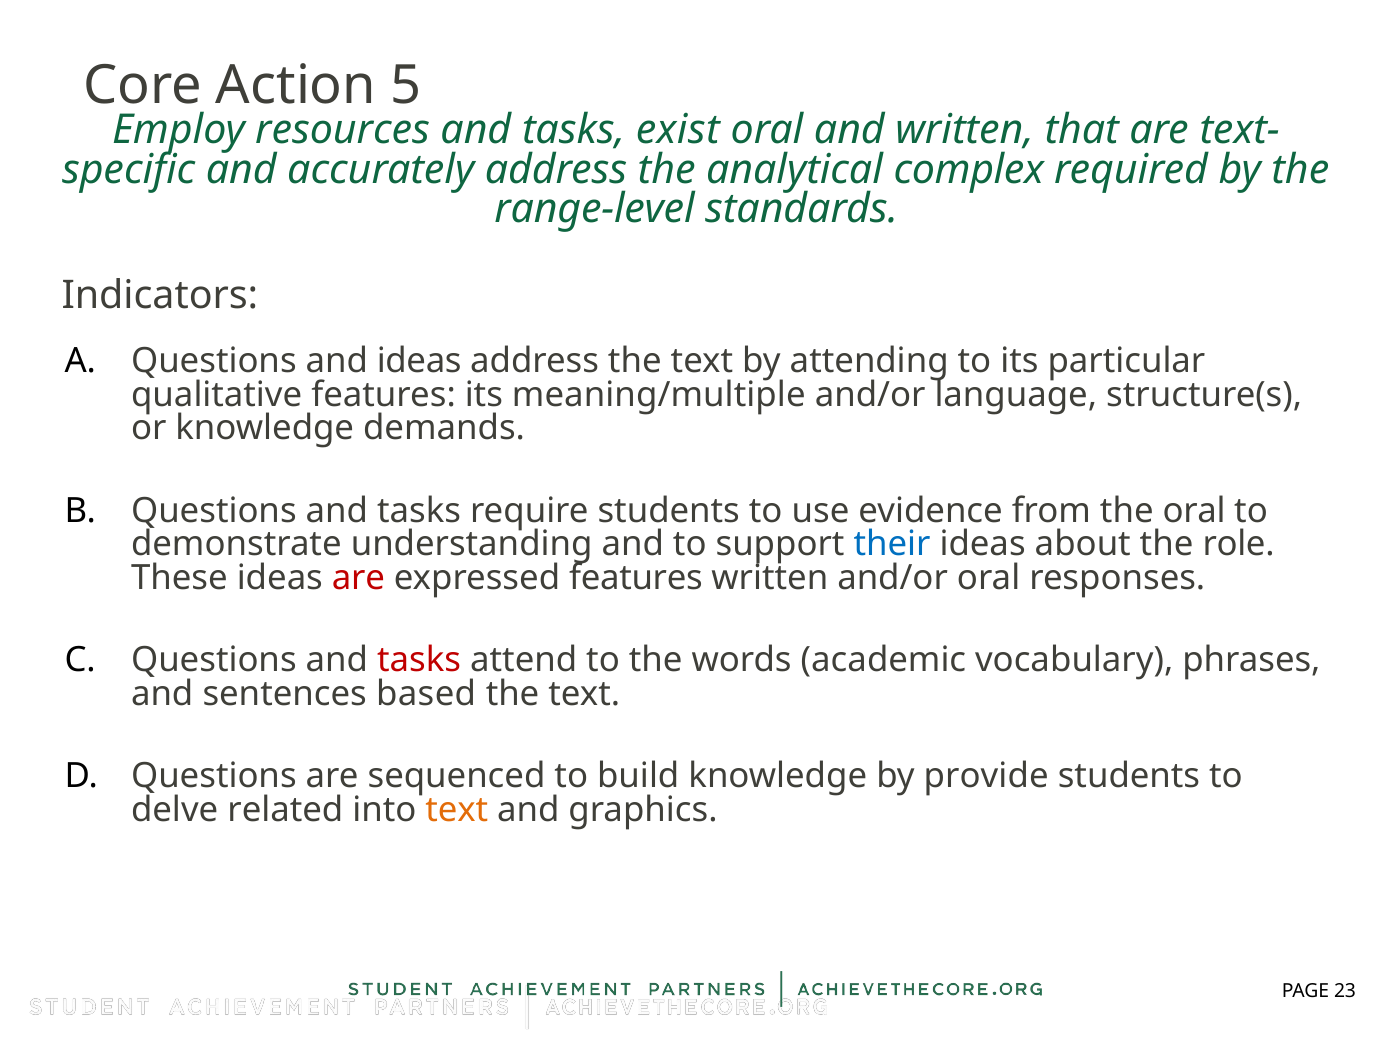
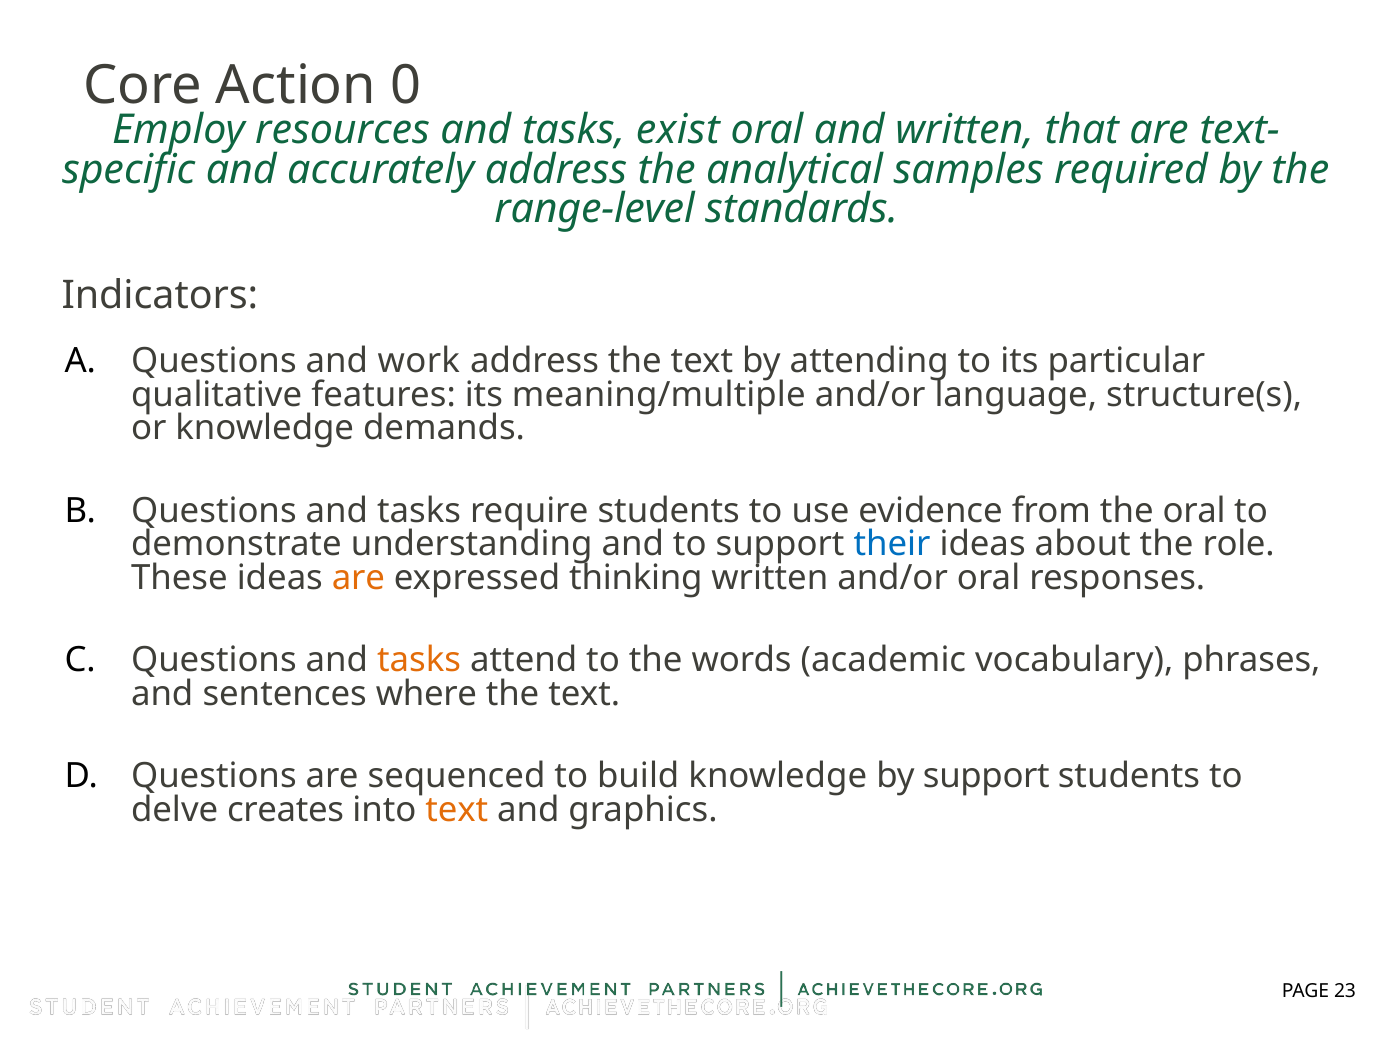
5: 5 -> 0 (406, 86)
complex: complex -> samples (969, 170)
and ideas: ideas -> work (419, 361)
are colour: red -> orange (358, 578)
expressed features: features -> thinking (636, 578)
tasks colour: red -> orange (419, 660)
based: based -> where (426, 694)
by provide: provide -> support (986, 776)
related: related -> creates (286, 810)
